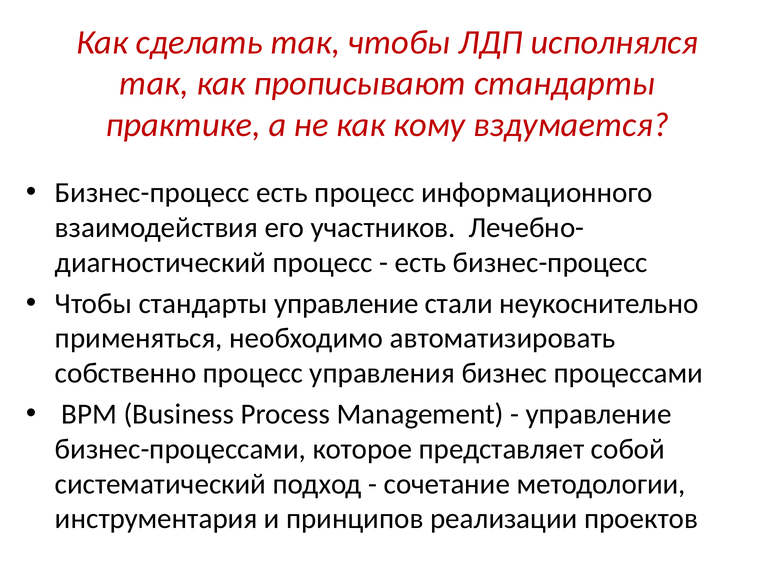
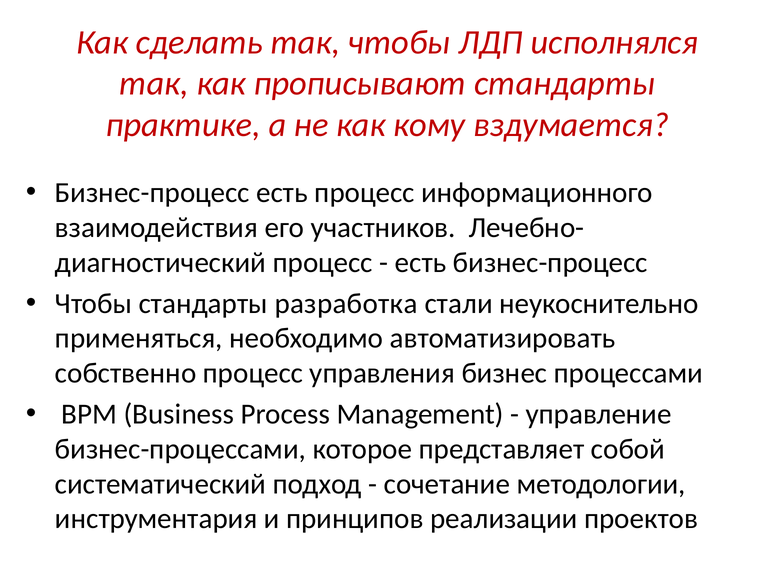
стандарты управление: управление -> разработка (346, 304)
